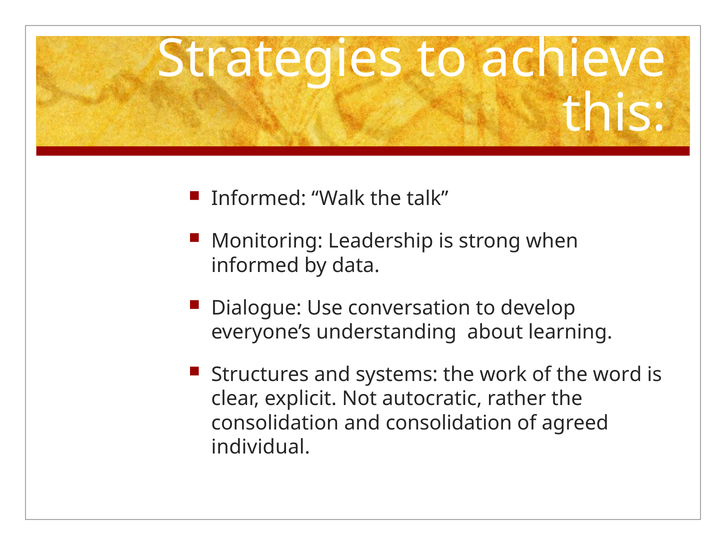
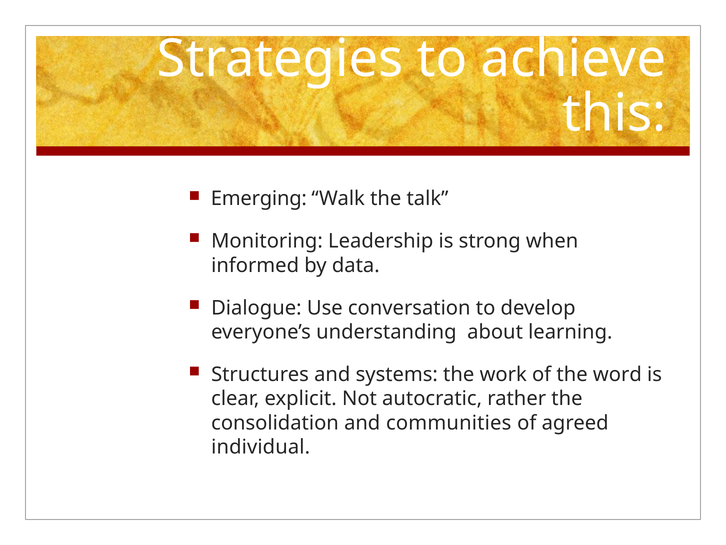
Informed: Informed -> Emerging (259, 199)
and consolidation: consolidation -> communities (449, 423)
